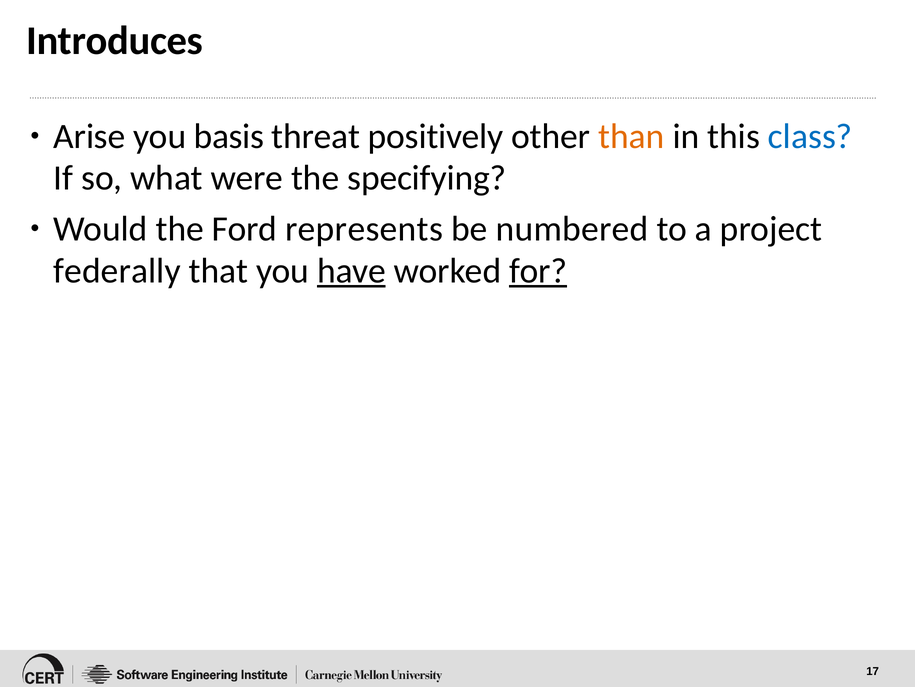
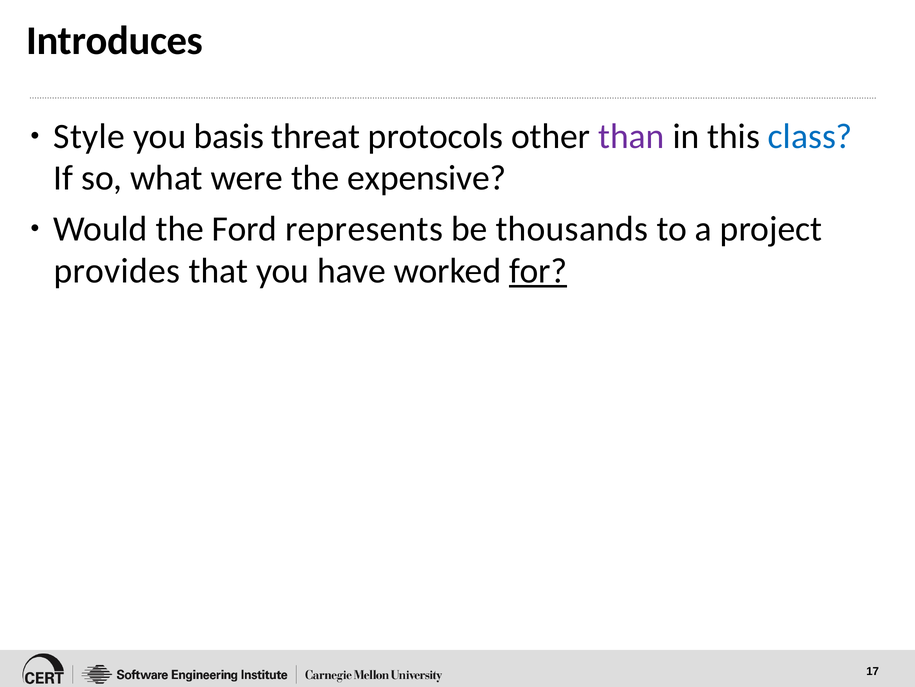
Arise: Arise -> Style (89, 136)
positively: positively -> protocols (436, 136)
than colour: orange -> purple (631, 136)
specifying: specifying -> expensive (427, 178)
numbered: numbered -> thousands (572, 229)
federally: federally -> provides (117, 271)
have underline: present -> none (351, 271)
